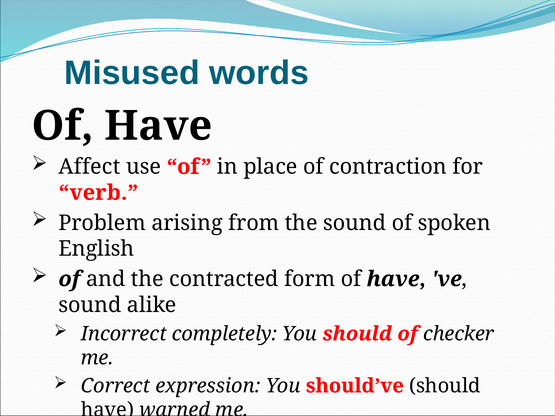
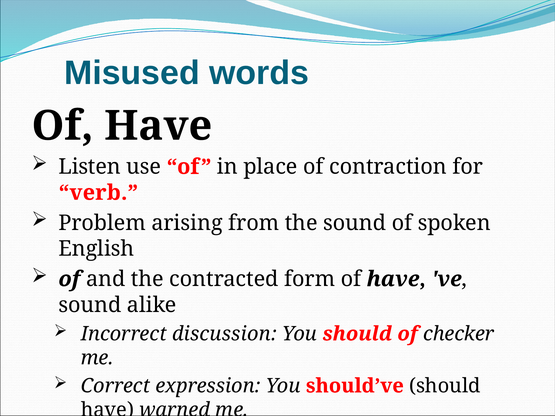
Affect: Affect -> Listen (90, 167)
completely: completely -> discussion (224, 334)
